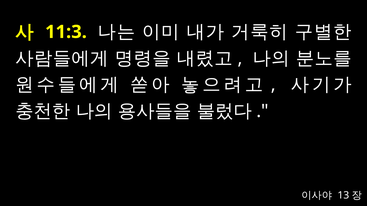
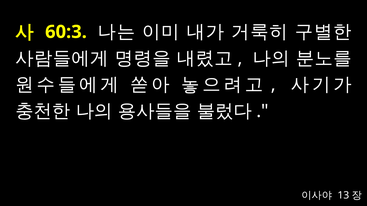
11:3: 11:3 -> 60:3 (66, 32)
